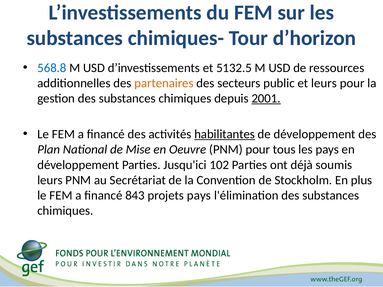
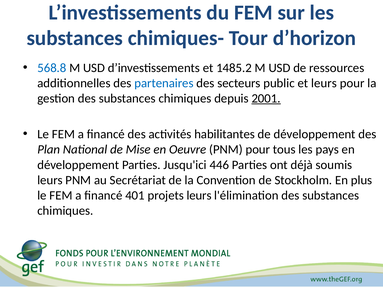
5132.5: 5132.5 -> 1485.2 (234, 68)
partenaires colour: orange -> blue (164, 83)
habilitantes underline: present -> none (225, 134)
102: 102 -> 446 (219, 165)
843: 843 -> 401 (135, 196)
projets pays: pays -> leurs (199, 196)
